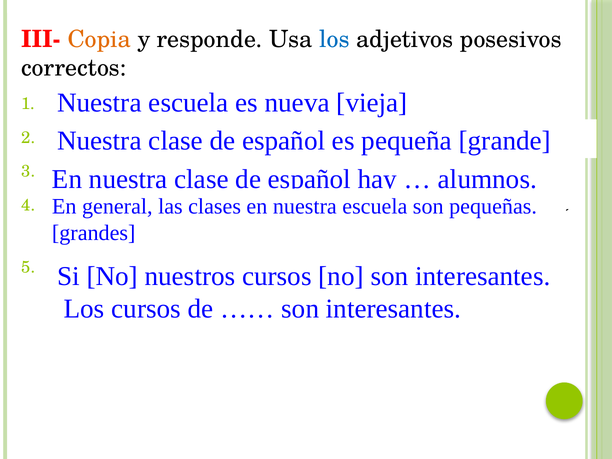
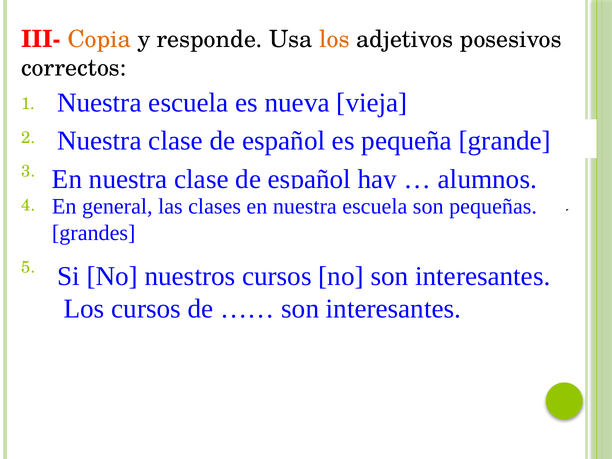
los colour: blue -> orange (334, 39)
